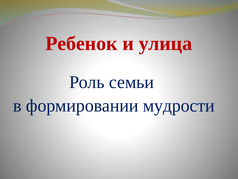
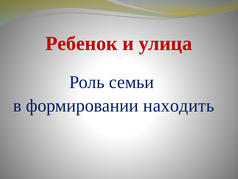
мудрости: мудрости -> находить (179, 105)
